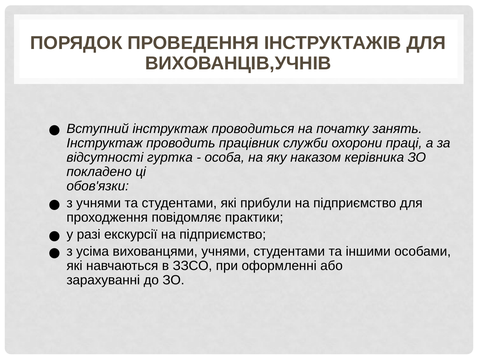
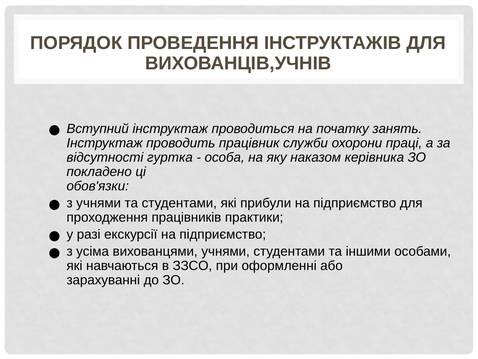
повідомляє: повідомляє -> працівників (186, 217)
